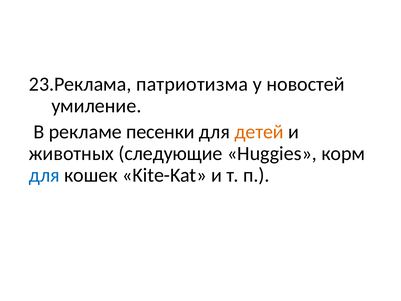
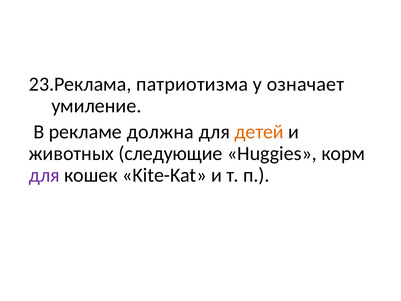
новостей: новостей -> означает (305, 84)
песенки: песенки -> должна (160, 132)
для colour: blue -> purple (44, 175)
